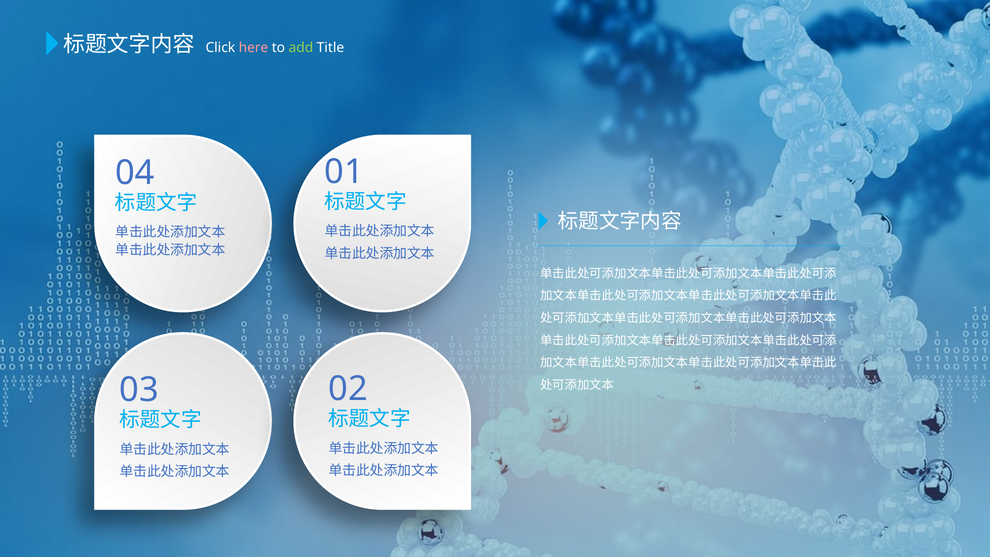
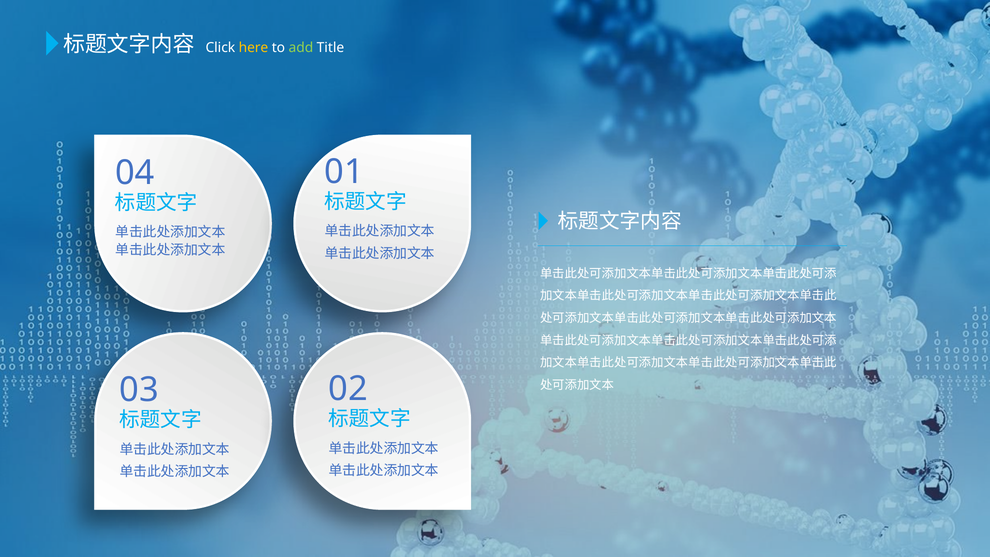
here colour: pink -> yellow (253, 48)
